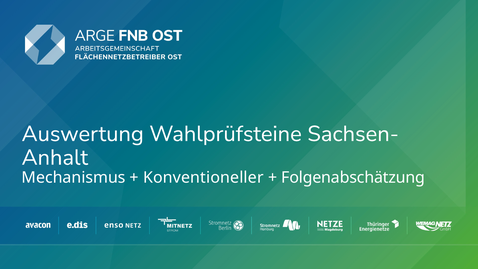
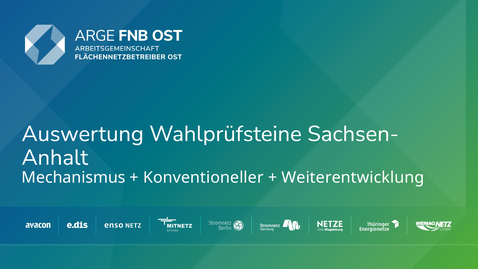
Folgenabschätzung: Folgenabschätzung -> Weiterentwicklung (353, 177)
